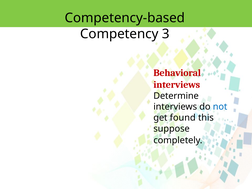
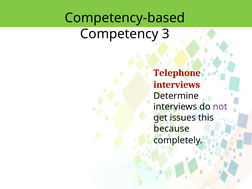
Behavioral: Behavioral -> Telephone (177, 73)
not colour: blue -> purple (220, 107)
found: found -> issues (183, 118)
suppose: suppose -> because (172, 129)
